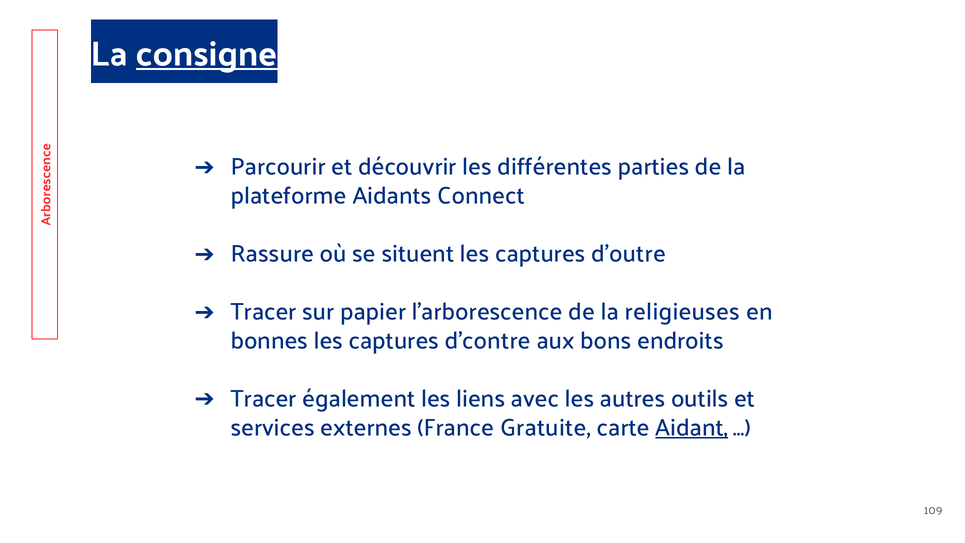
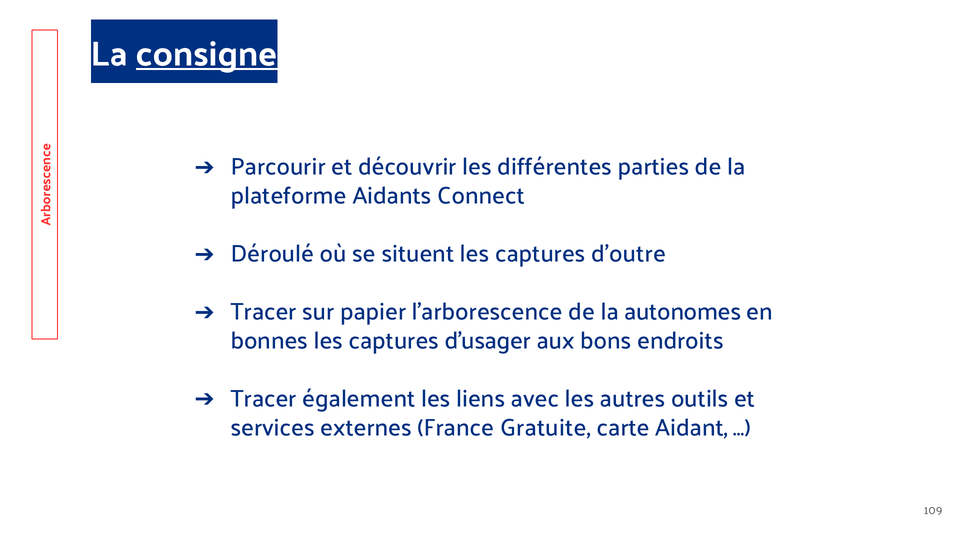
Rassure: Rassure -> Déroulé (272, 254)
religieuses: religieuses -> autonomes (683, 312)
d’contre: d’contre -> d’usager (488, 341)
Aidant underline: present -> none (692, 427)
